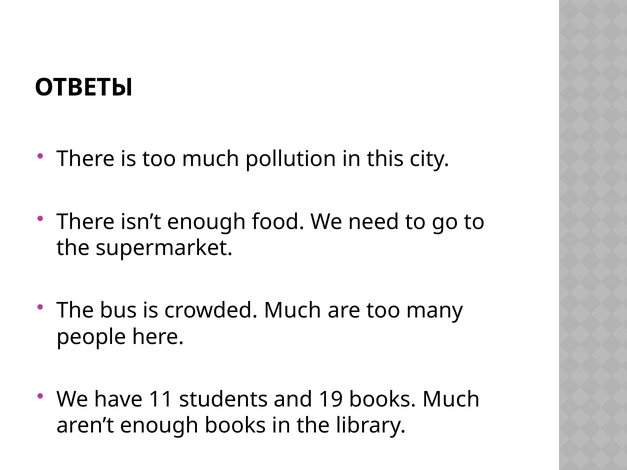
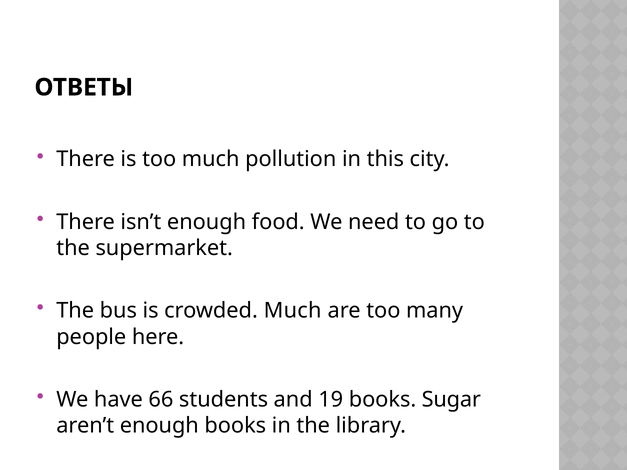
11: 11 -> 66 (161, 400)
books Much: Much -> Sugar (451, 400)
